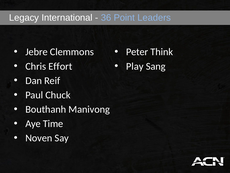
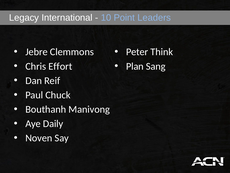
36: 36 -> 10 (106, 18)
Play: Play -> Plan (135, 66)
Time: Time -> Daily (53, 123)
